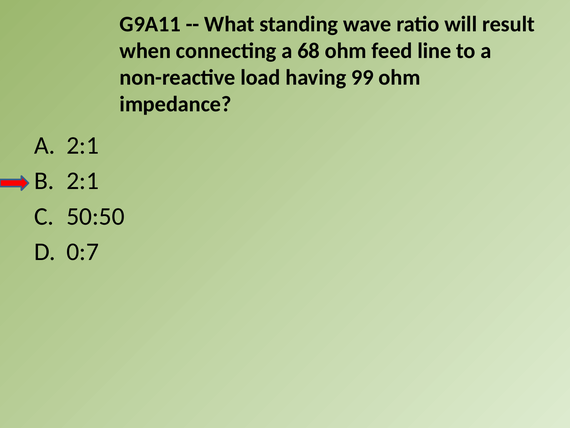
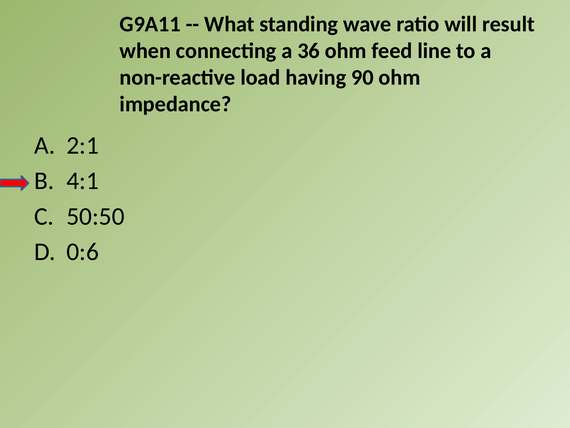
68: 68 -> 36 (309, 51)
99: 99 -> 90 (362, 78)
B 2:1: 2:1 -> 4:1 (83, 181)
0:7: 0:7 -> 0:6 (83, 252)
